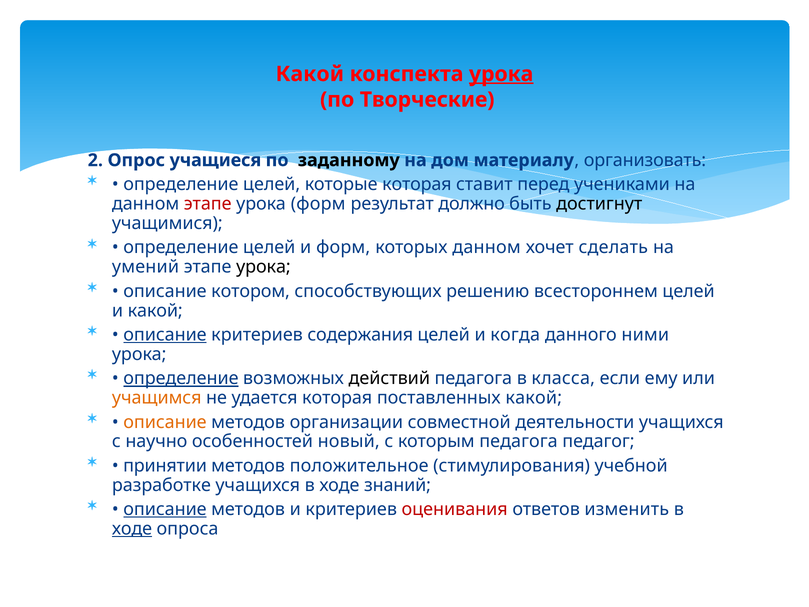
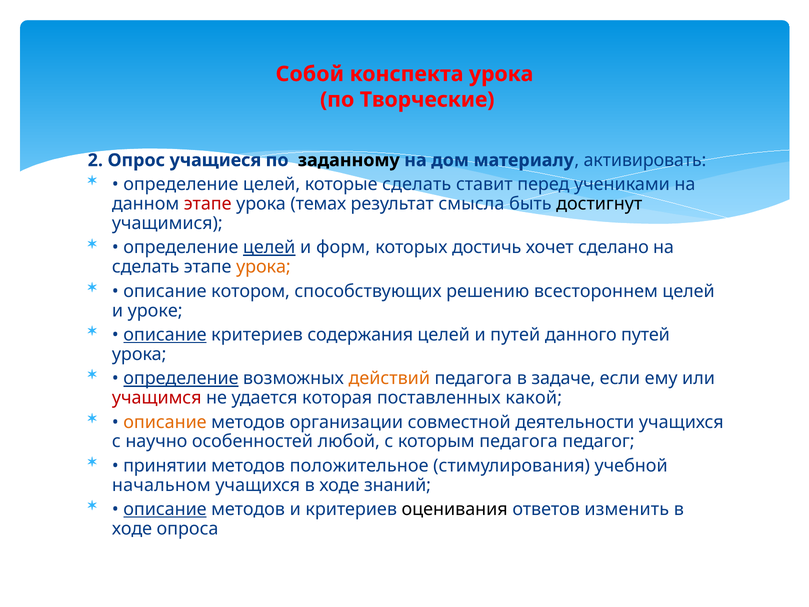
Какой: Какой -> Собой (310, 74)
урока underline: present -> none (501, 74)
организовать: организовать -> активировать (645, 160)
которые которая: которая -> сделать (417, 184)
урока форм: форм -> темах (318, 204)
должно: должно -> смысла (471, 204)
целей underline: none -> present (269, 247)
которых данном: данном -> достичь (487, 247)
сделать: сделать -> сделано (613, 247)
умений: умений -> сделать (146, 267)
урока colour: black -> orange (263, 267)
и какой: какой -> уроке (155, 310)
и когда: когда -> путей (515, 335)
данного ними: ними -> путей (645, 335)
действий colour: black -> orange (389, 378)
класса: класса -> задаче (563, 378)
учащимся colour: orange -> red (157, 398)
новый: новый -> любой (349, 441)
разработке: разработке -> начальном (161, 485)
оценивания colour: red -> black (455, 509)
ходе underline: present -> none (132, 529)
